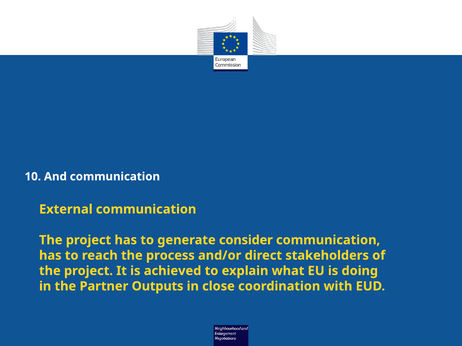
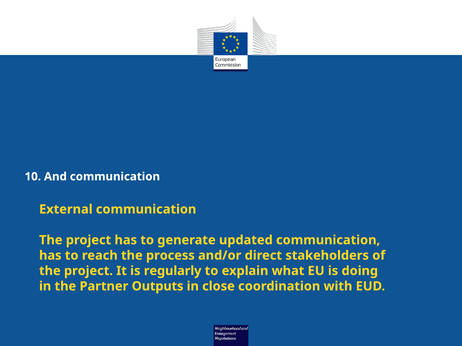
consider: consider -> updated (246, 240)
achieved: achieved -> regularly (173, 271)
